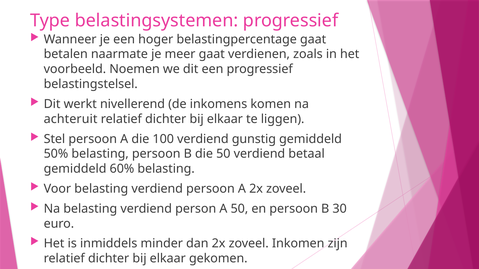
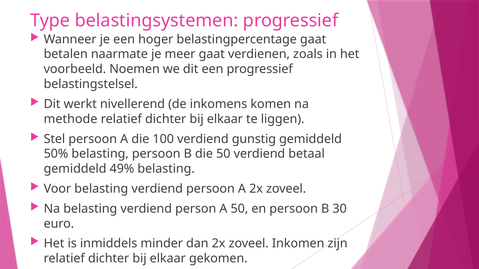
achteruit: achteruit -> methode (71, 119)
60%: 60% -> 49% (122, 169)
